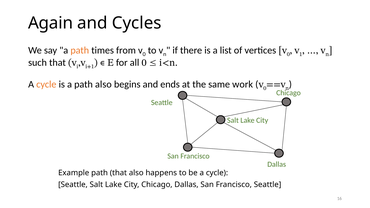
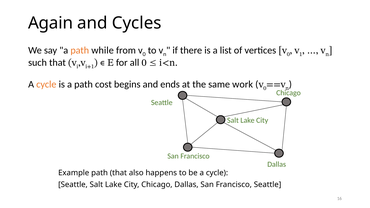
times: times -> while (103, 50)
path also: also -> cost (103, 84)
